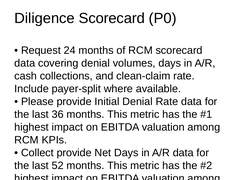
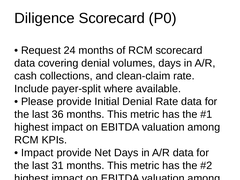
Collect: Collect -> Impact (37, 153)
52: 52 -> 31 (58, 166)
